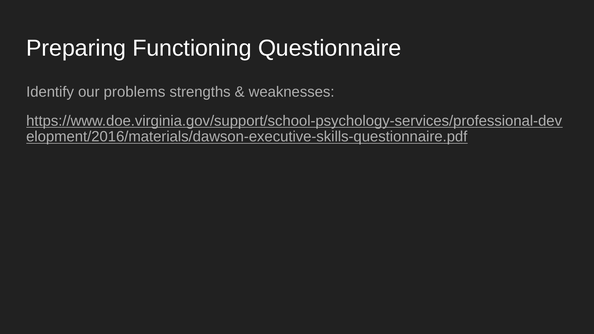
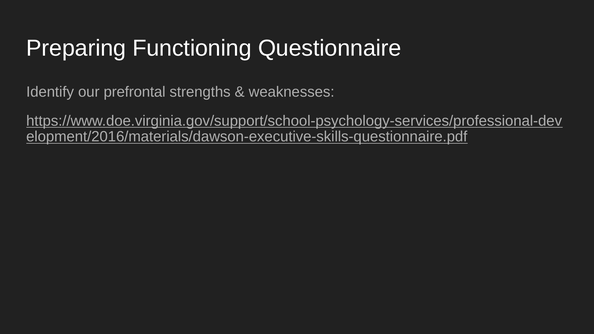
problems: problems -> prefrontal (135, 92)
